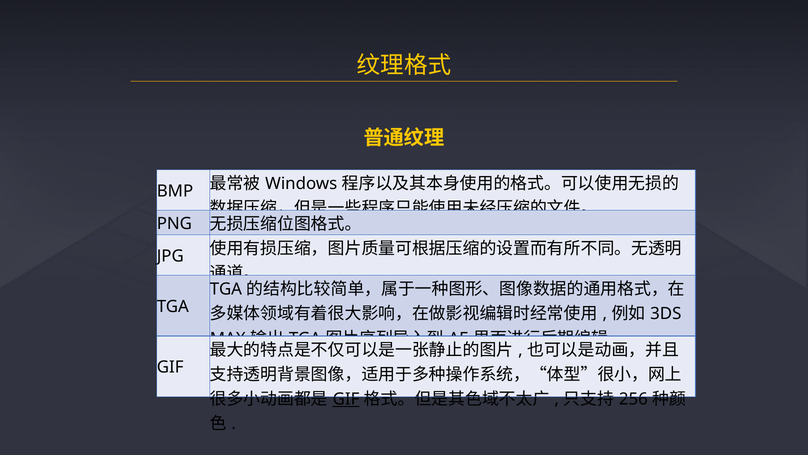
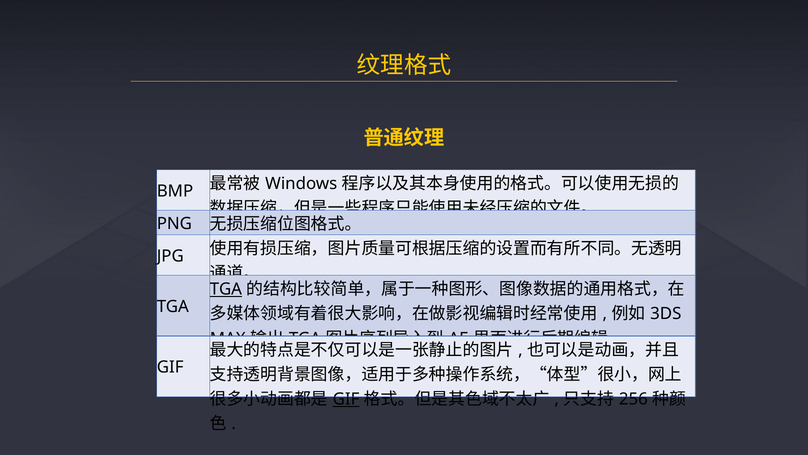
TGA underline: none -> present (226, 289)
